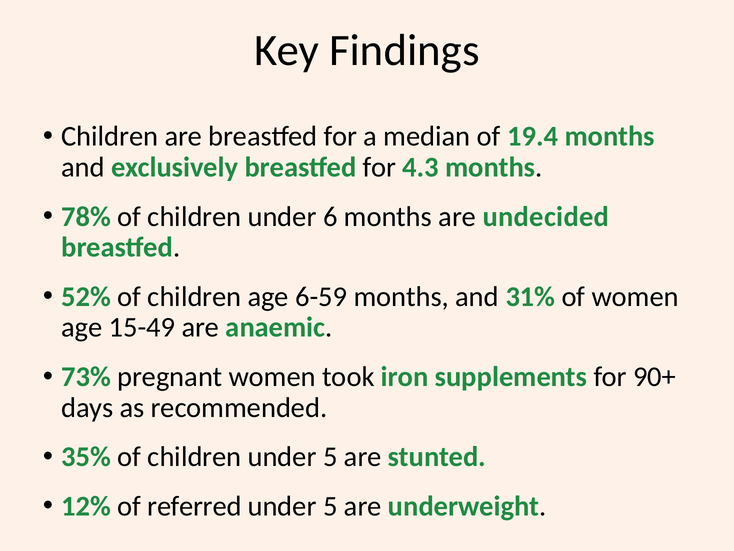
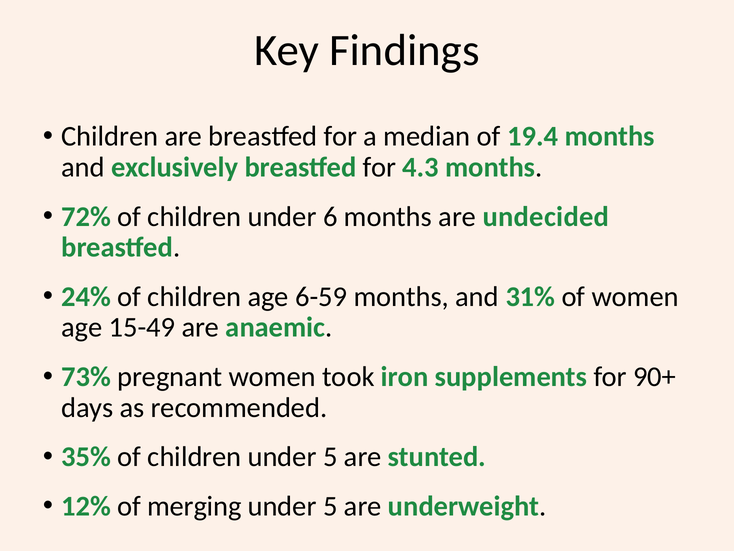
78%: 78% -> 72% (86, 216)
52%: 52% -> 24% (86, 296)
referred: referred -> merging (194, 506)
